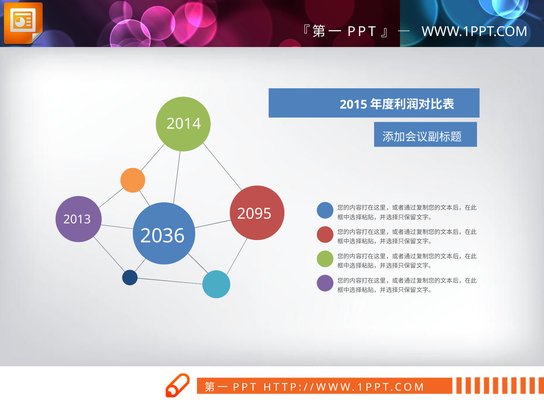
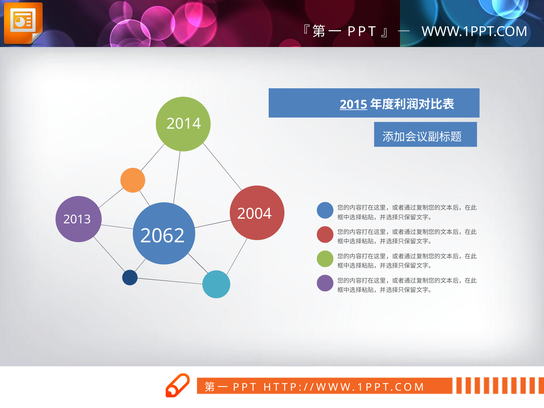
2015 underline: none -> present (354, 105)
2095: 2095 -> 2004 (254, 214)
2036: 2036 -> 2062 (163, 236)
